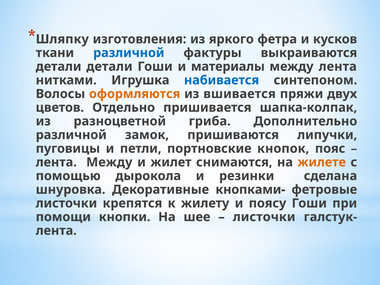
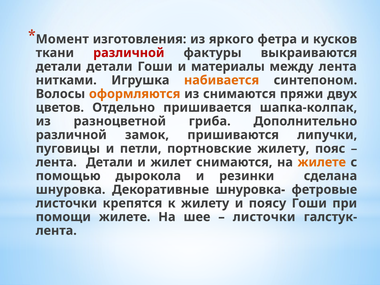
Шляпку: Шляпку -> Момент (62, 39)
различной colour: blue -> red (129, 53)
набивается colour: blue -> orange (222, 80)
из вшивается: вшивается -> снимаются (240, 94)
портновские кнопок: кнопок -> жилету (283, 149)
лента Между: Между -> Детали (109, 162)
кнопками-: кнопками- -> шнуровка- (250, 190)
помощи кнопки: кнопки -> жилете (125, 217)
